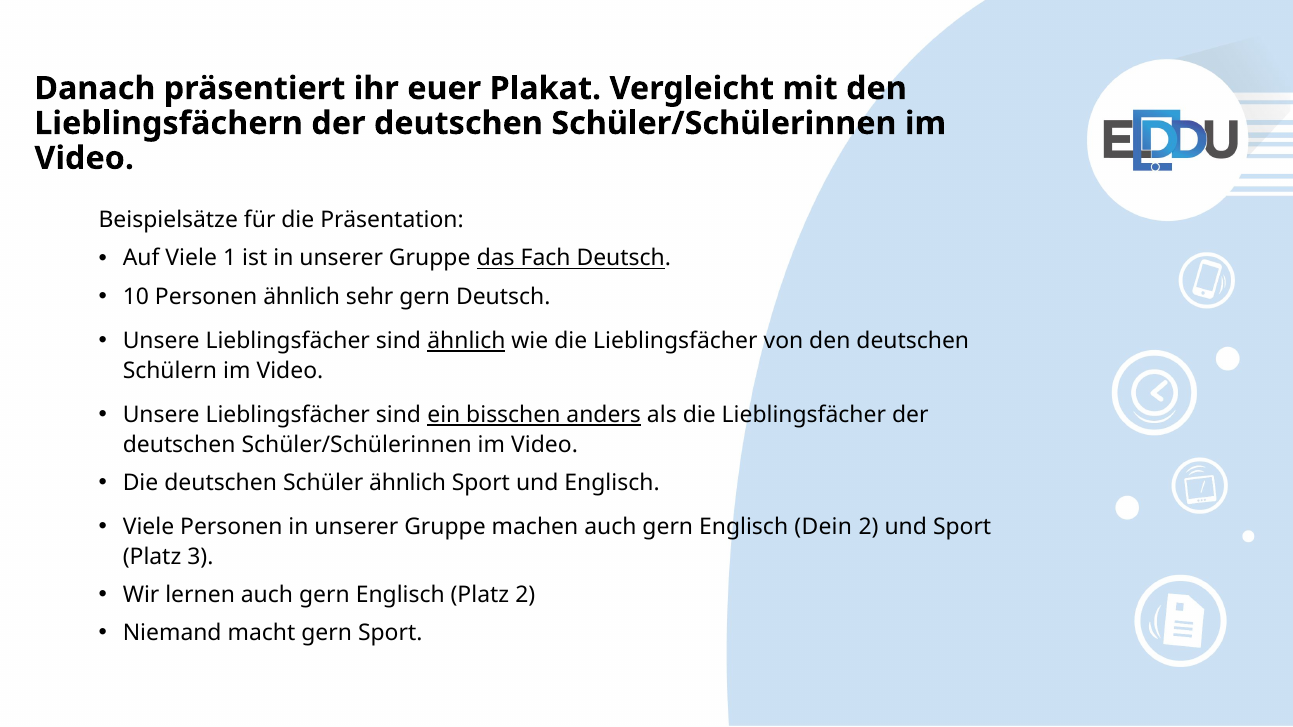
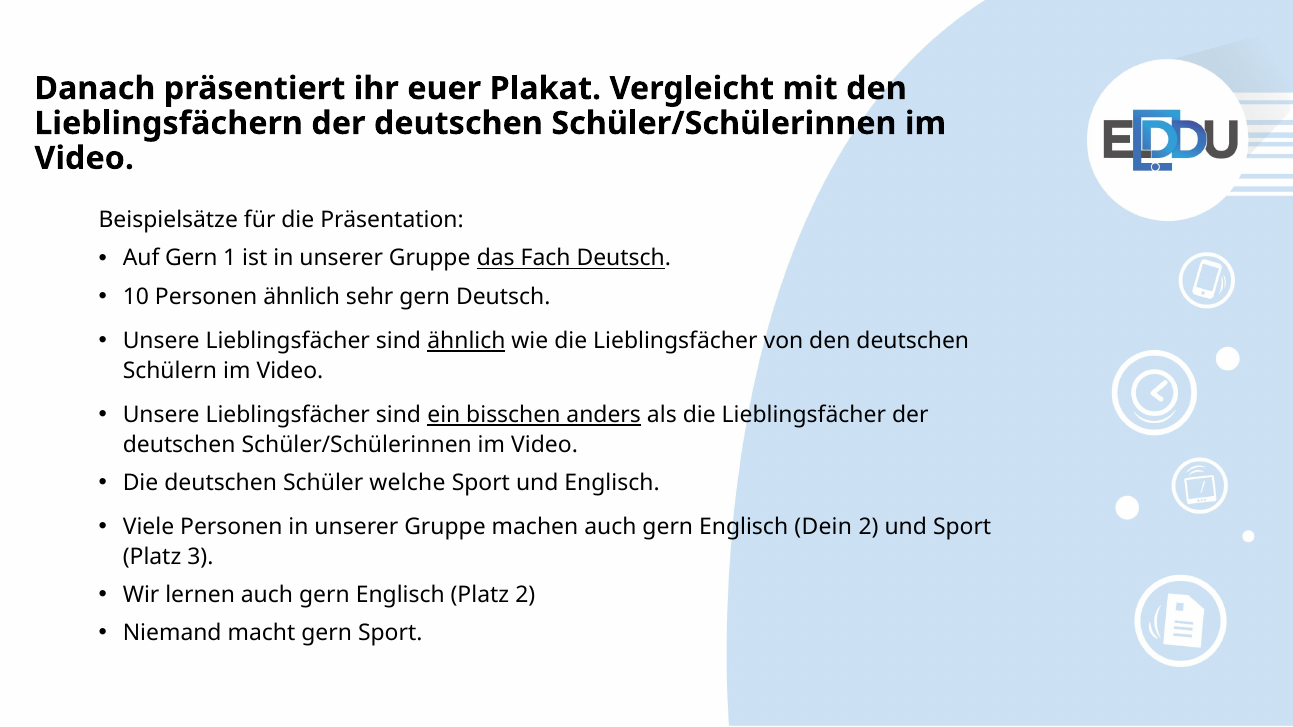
Auf Viele: Viele -> Gern (191, 258)
Schüler ähnlich: ähnlich -> welche (407, 483)
